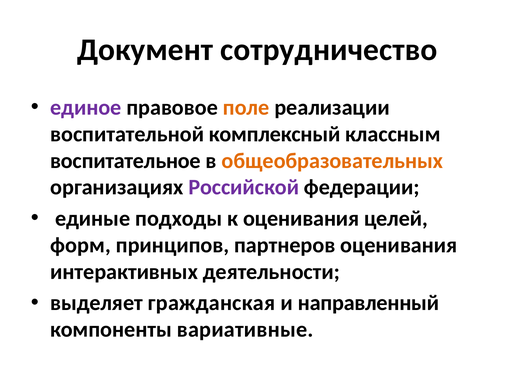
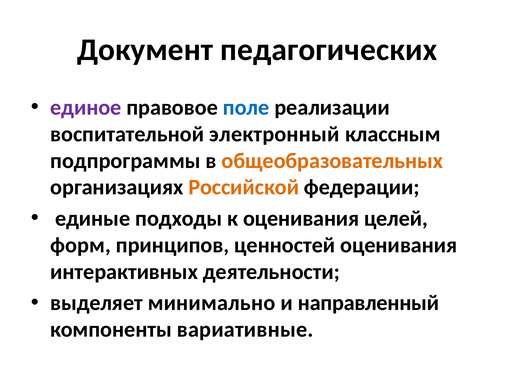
сотрудничество: сотрудничество -> педагогических (329, 50)
поле colour: orange -> blue (246, 108)
комплексный: комплексный -> электронный (274, 134)
воспитательное: воспитательное -> подпрограммы (125, 161)
Российской colour: purple -> orange (244, 187)
партнеров: партнеров -> ценностей (285, 245)
гражданская: гражданская -> минимально (212, 303)
